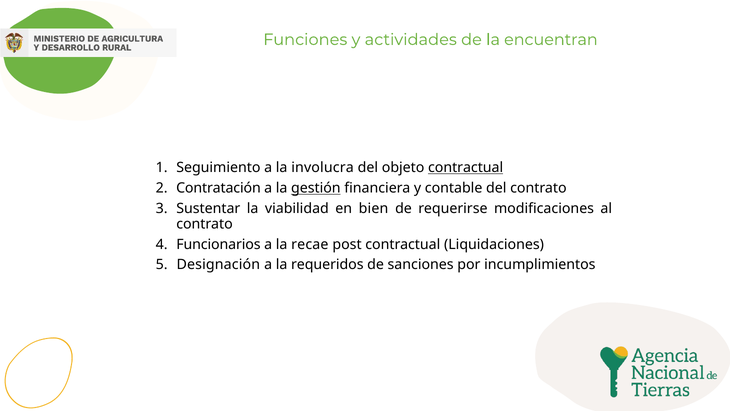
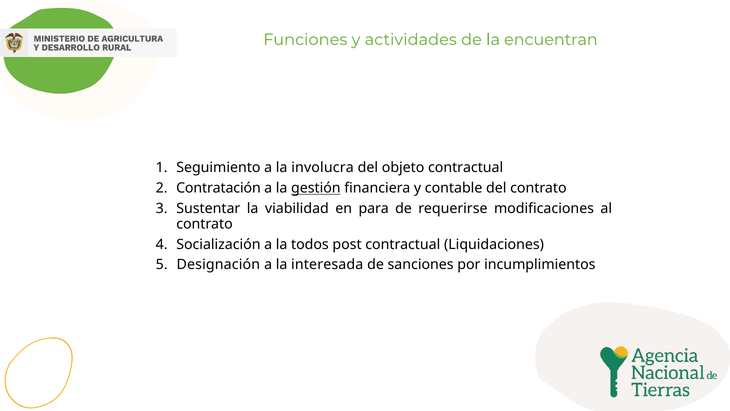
contractual underline: present -> none (466, 168)
bien: bien -> para (374, 208)
Funcionarios: Funcionarios -> Socialización (218, 244)
recae: recae -> todos (310, 244)
requeridos: requeridos -> interesada (327, 265)
